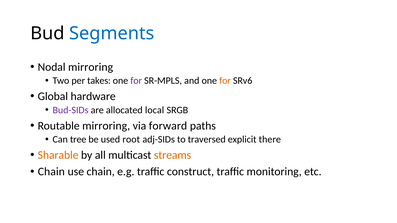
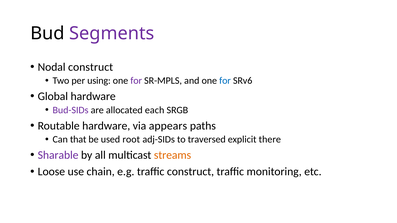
Segments colour: blue -> purple (112, 33)
Nodal mirroring: mirroring -> construct (91, 67)
takes: takes -> using (99, 81)
for colour: orange -> blue (225, 81)
local: local -> each (155, 110)
Routable mirroring: mirroring -> hardware (106, 126)
forward: forward -> appears (168, 126)
tree: tree -> that (78, 140)
Sharable colour: orange -> purple (58, 155)
Chain: Chain -> Loose (51, 172)
